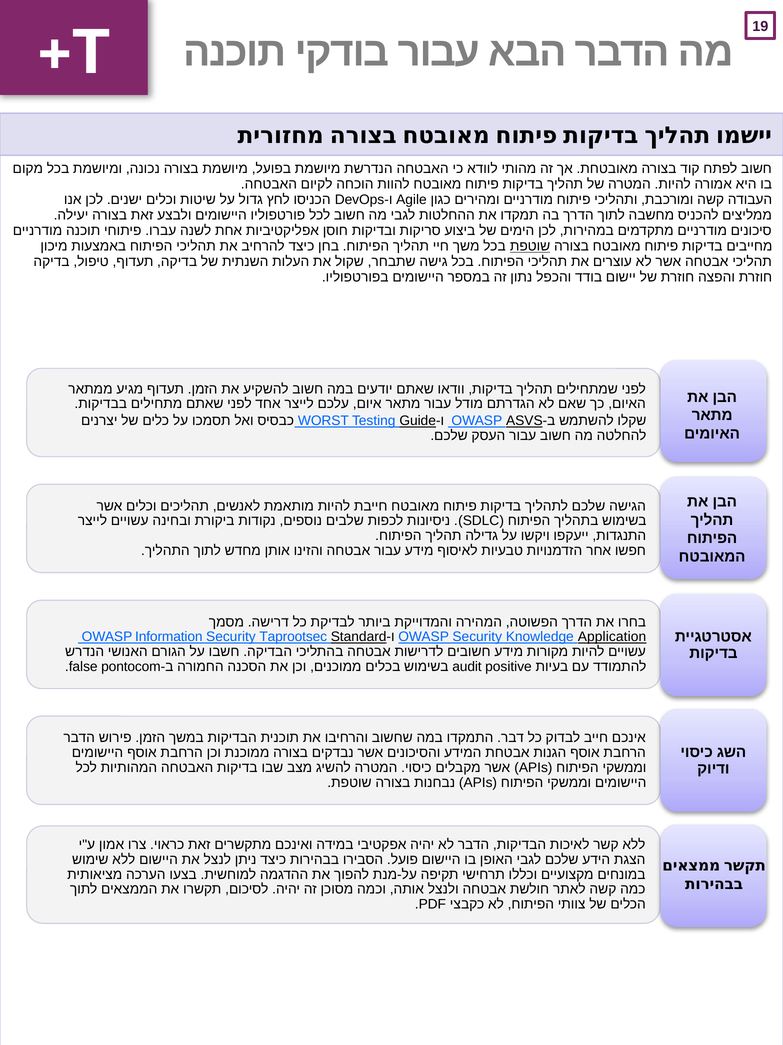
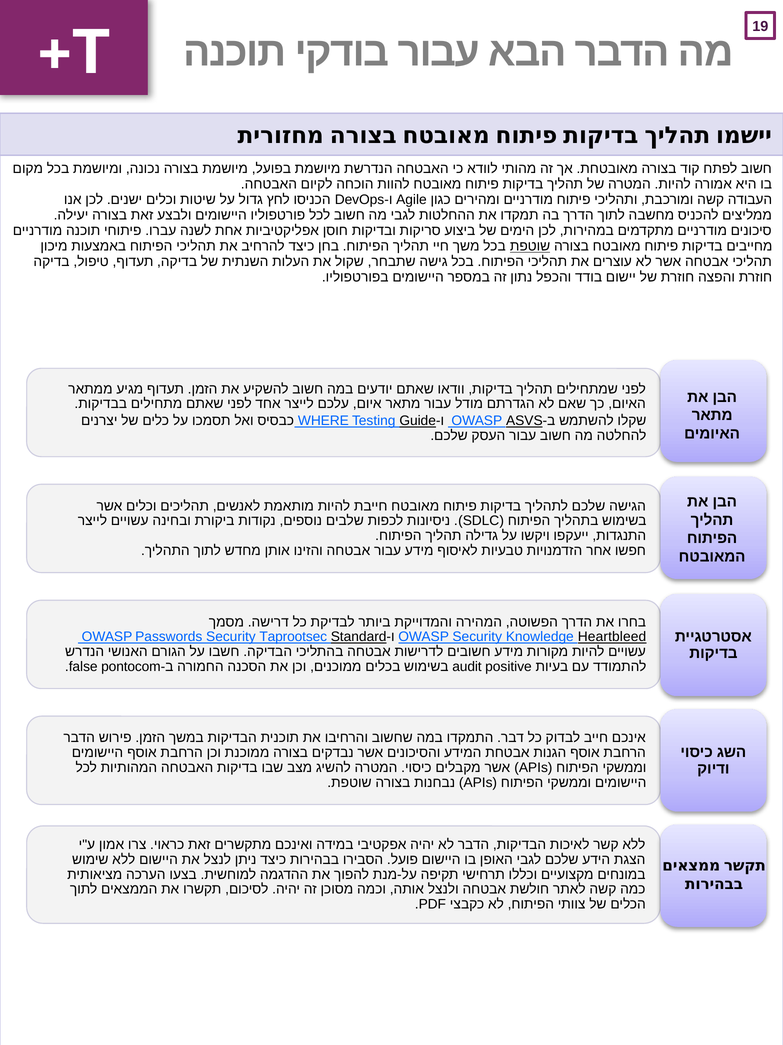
WORST: WORST -> WHERE (323, 420)
Information: Information -> Passwords (169, 636)
Application: Application -> Heartbleed (612, 636)
